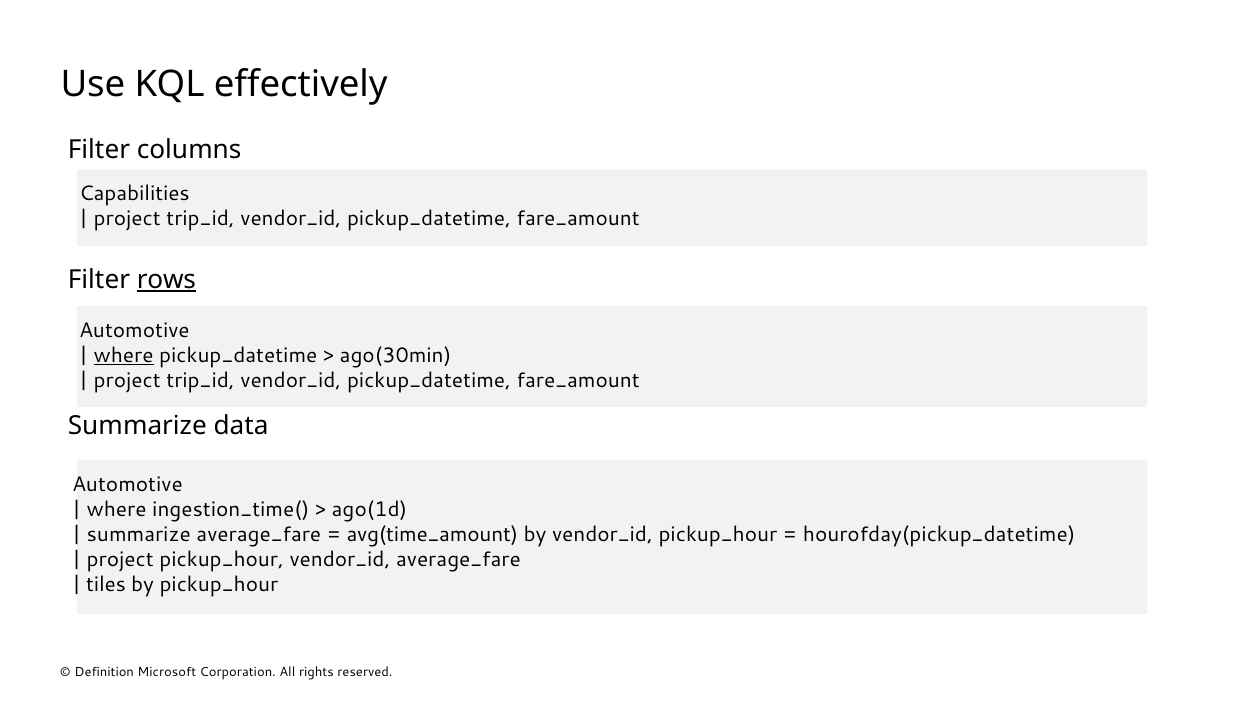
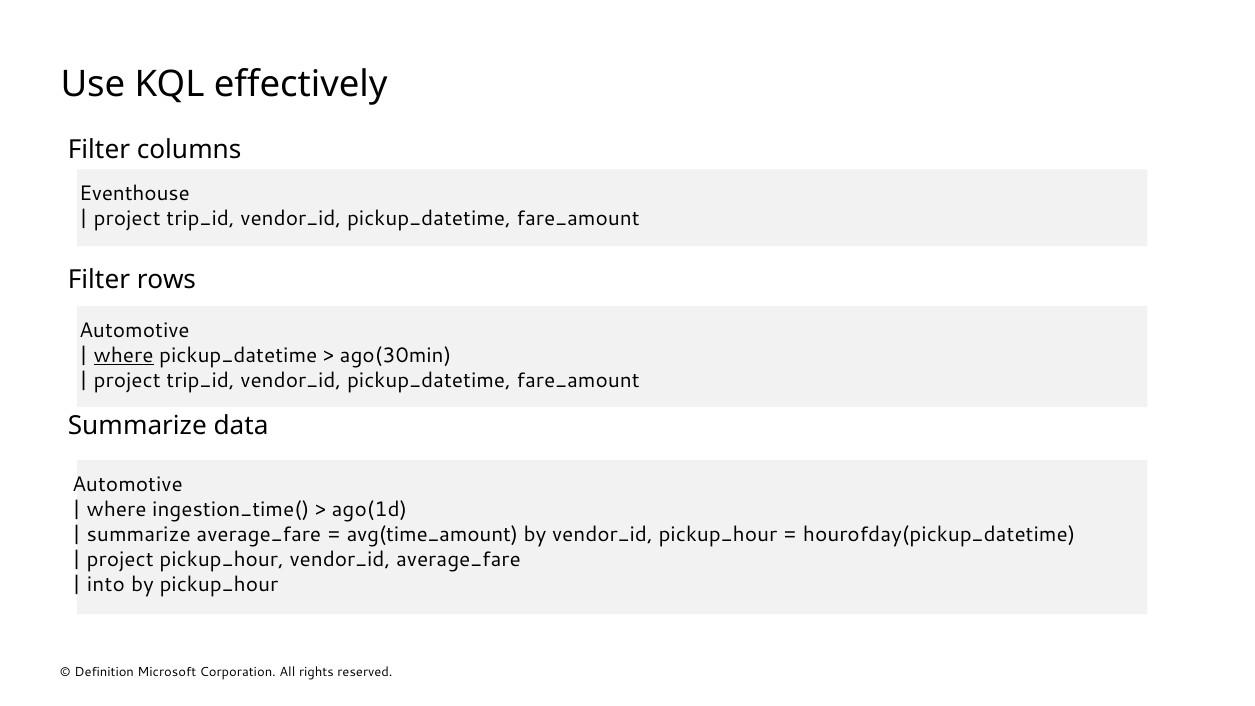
Capabilities: Capabilities -> Eventhouse (134, 194)
rows underline: present -> none (166, 280)
tiles: tiles -> into (106, 585)
